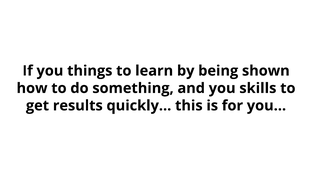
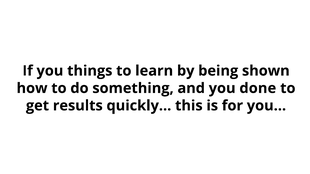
skills: skills -> done (258, 88)
